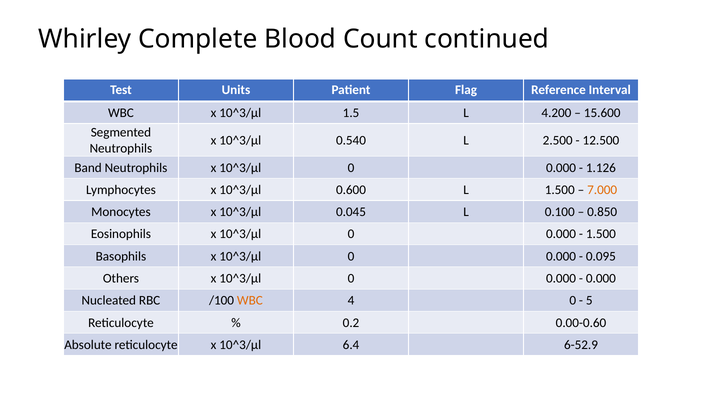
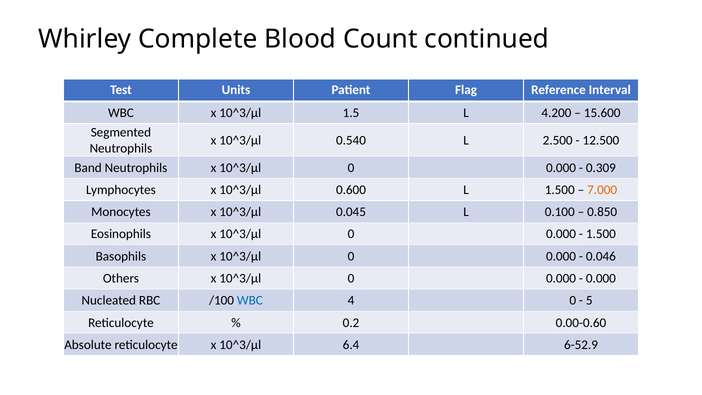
1.126: 1.126 -> 0.309 (601, 168)
0.095: 0.095 -> 0.046 (601, 256)
WBC colour: orange -> blue (250, 300)
